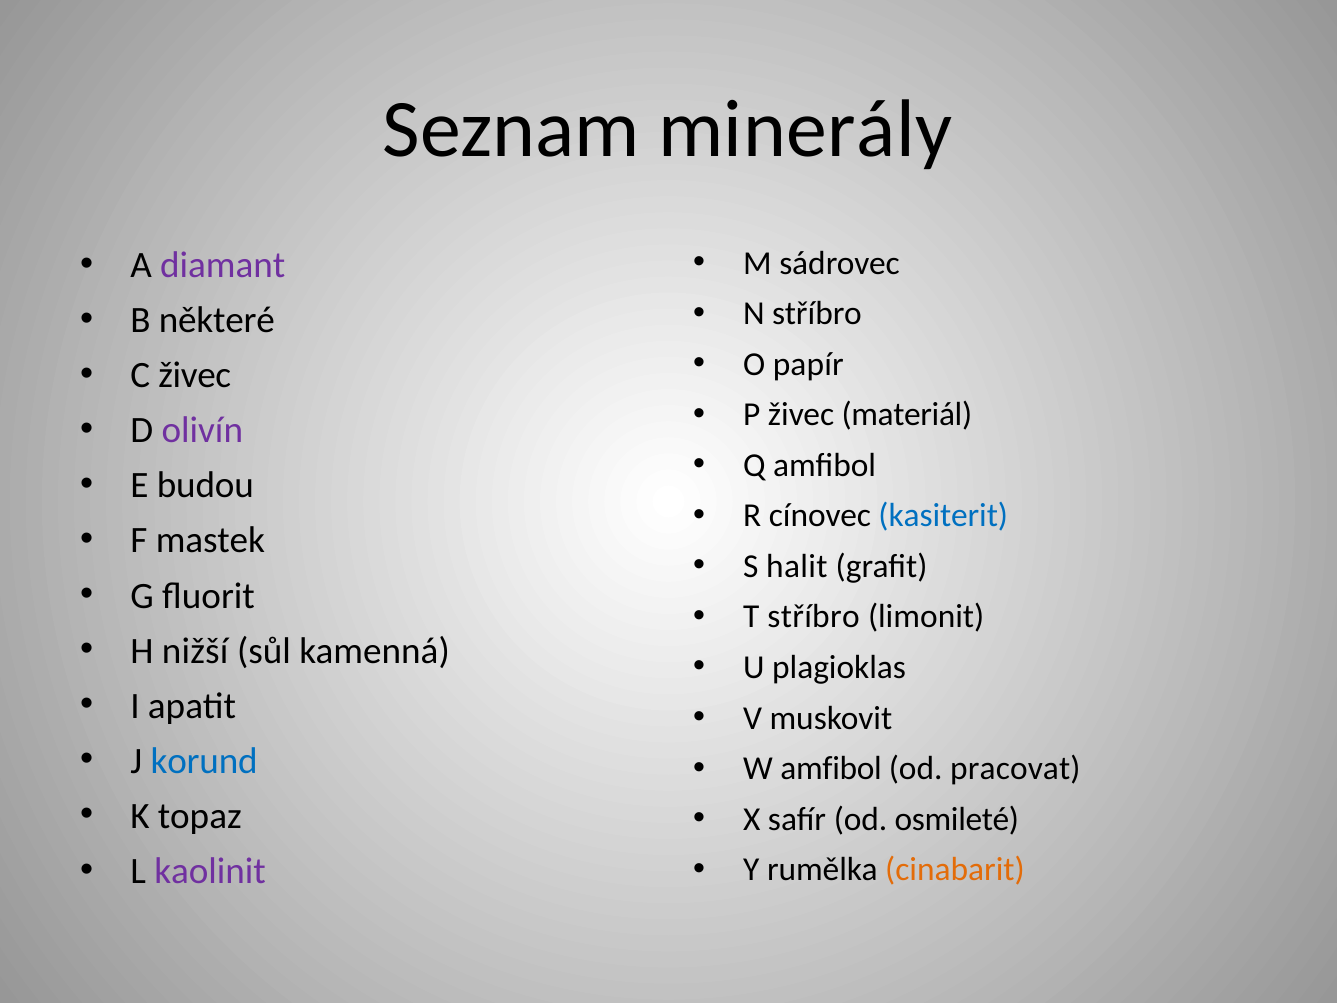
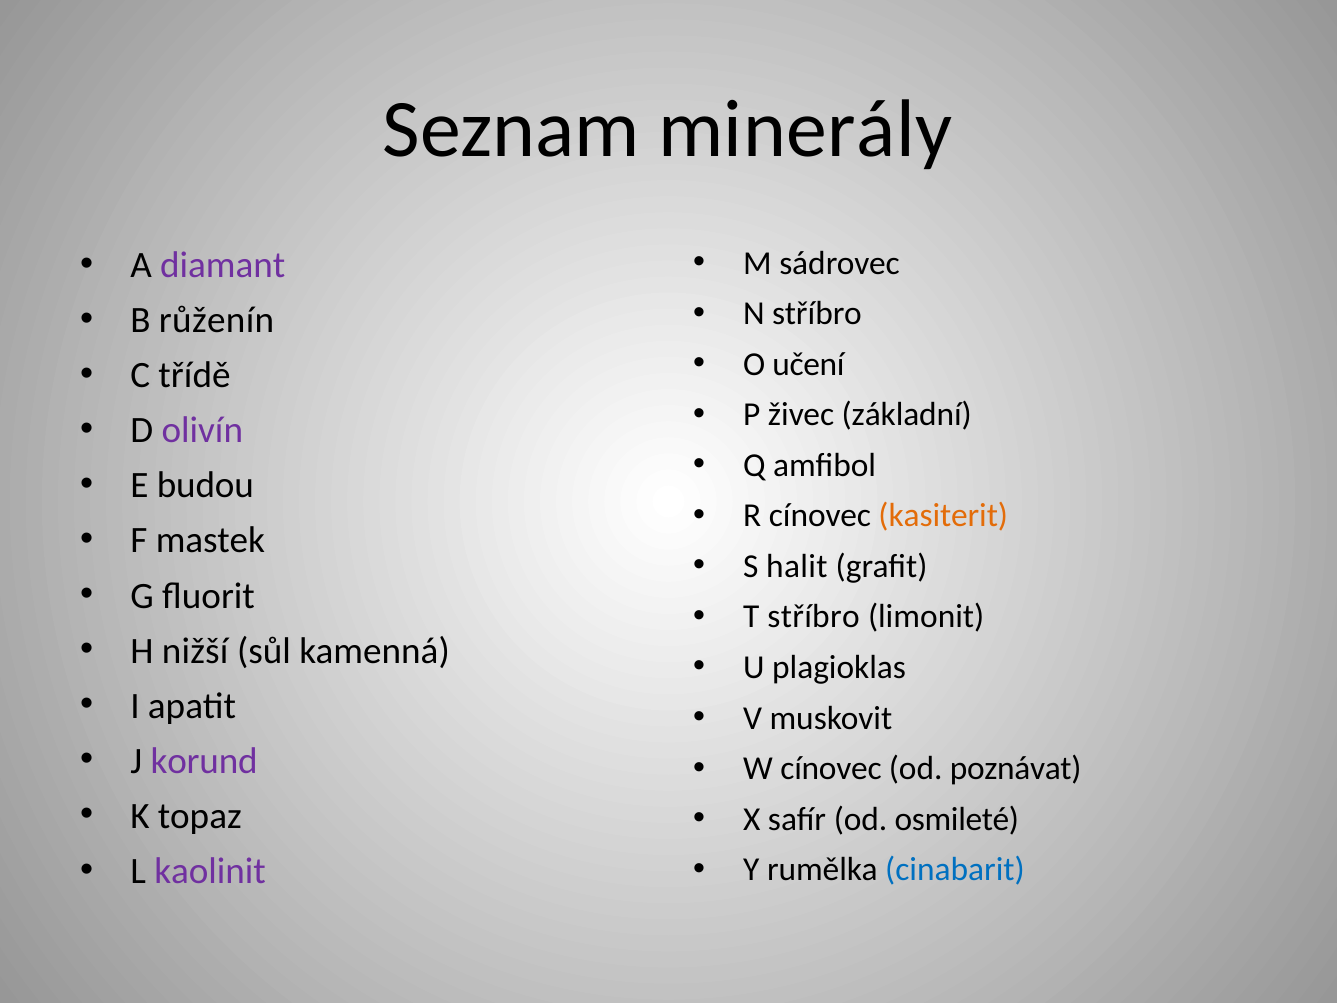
některé: některé -> růženín (217, 321)
papír: papír -> učení (808, 364)
C živec: živec -> třídě (195, 376)
materiál: materiál -> základní (907, 415)
kasiterit colour: blue -> orange (943, 516)
korund colour: blue -> purple (204, 761)
W amfibol: amfibol -> cínovec (831, 768)
pracovat: pracovat -> poznávat (1016, 768)
cinabarit colour: orange -> blue (955, 869)
